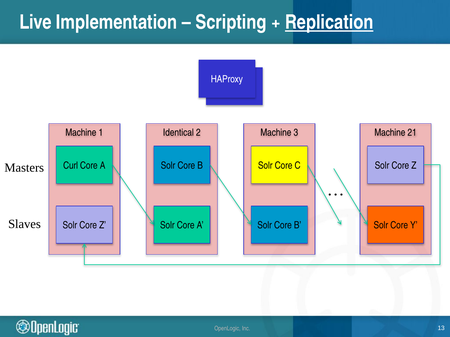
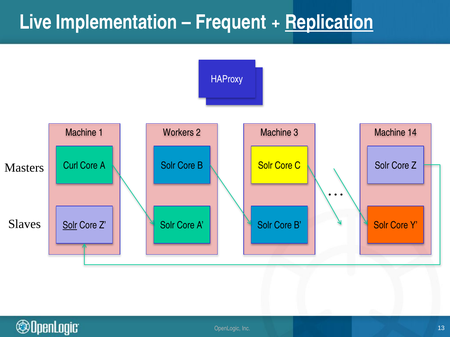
Scripting: Scripting -> Frequent (231, 22)
Identical: Identical -> Workers (178, 133)
21: 21 -> 14 (412, 133)
Solr underline: none -> present (70, 226)
